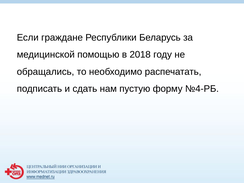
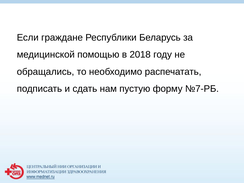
№4-РБ: №4-РБ -> №7-РБ (202, 89)
